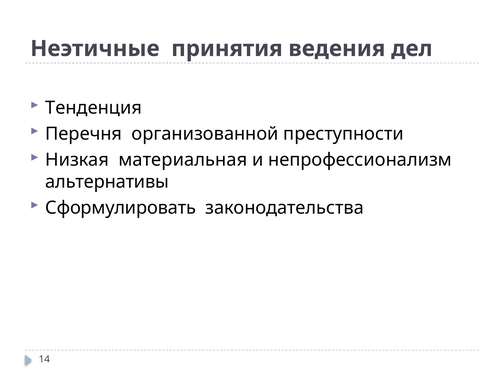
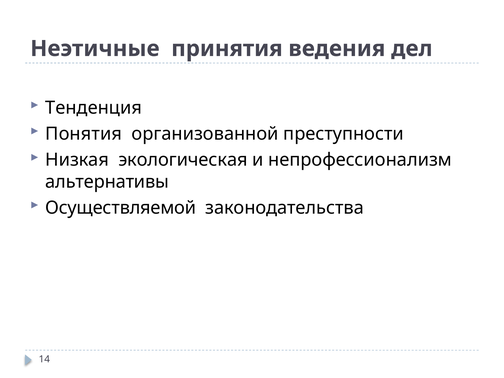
Перечня: Перечня -> Понятия (84, 134)
материальная: материальная -> экологическая (183, 160)
Сформулировать: Сформулировать -> Осуществляемой (121, 208)
